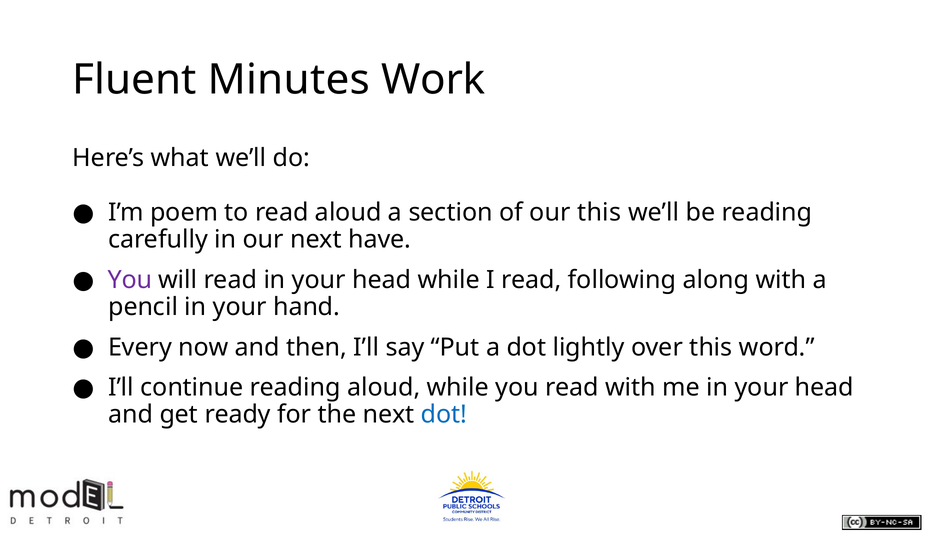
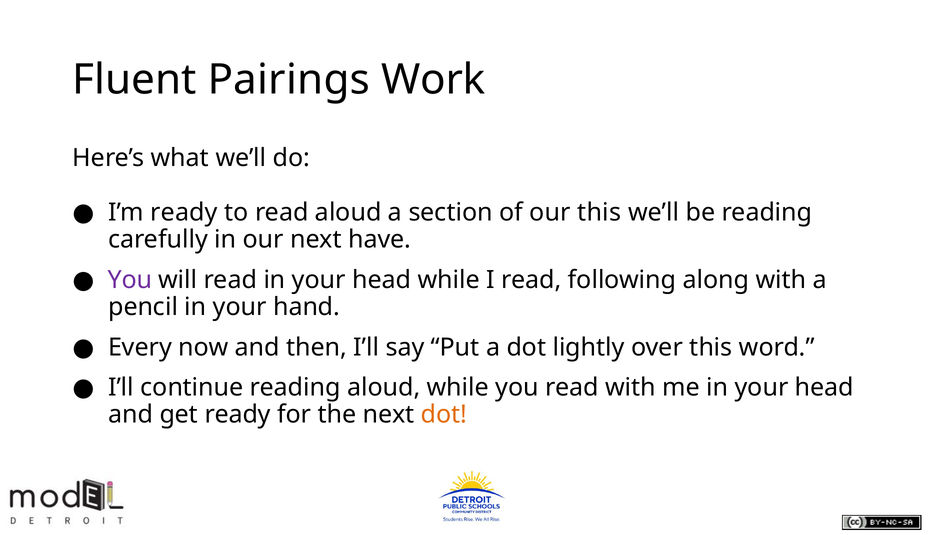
Minutes: Minutes -> Pairings (289, 80)
I’m poem: poem -> ready (184, 212)
dot colour: blue -> orange (444, 415)
